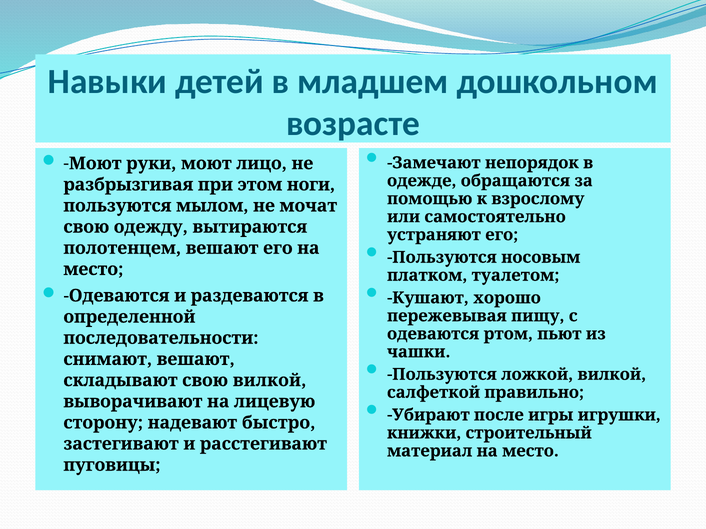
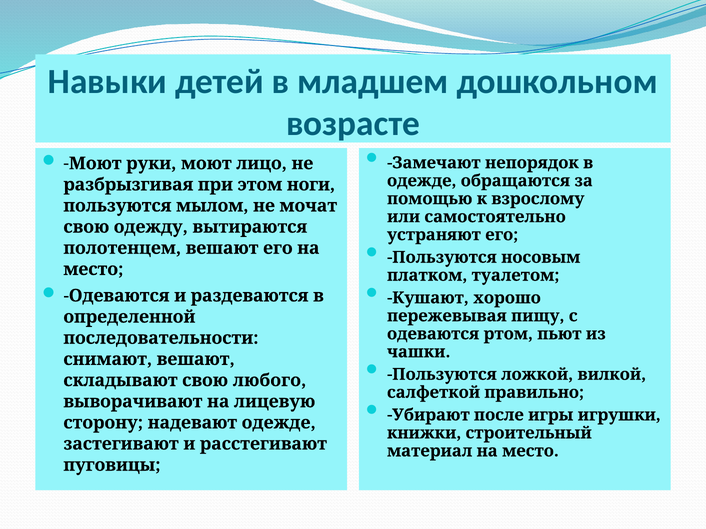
свою вилкой: вилкой -> любого (270, 381)
надевают быстро: быстро -> одежде (279, 423)
